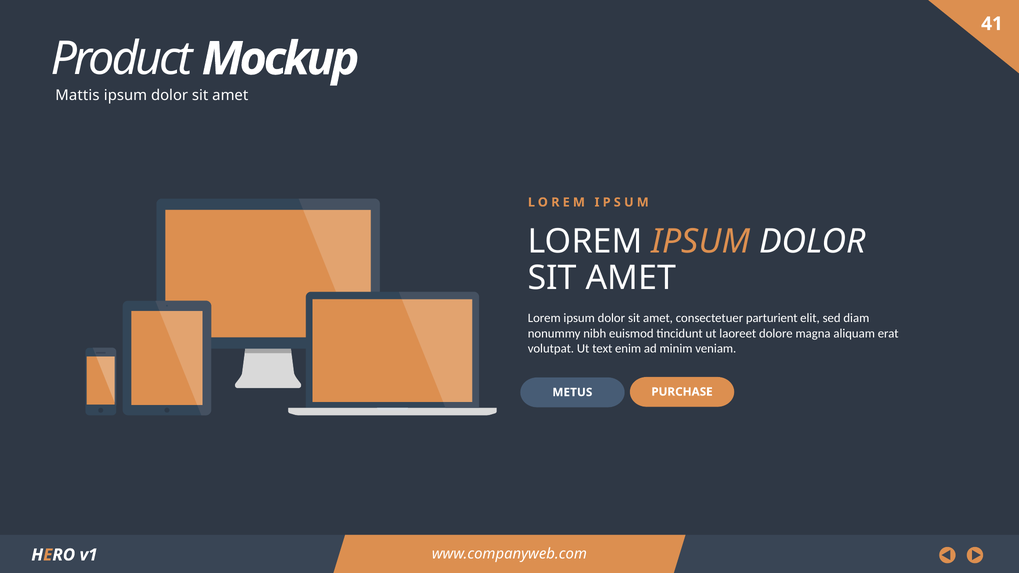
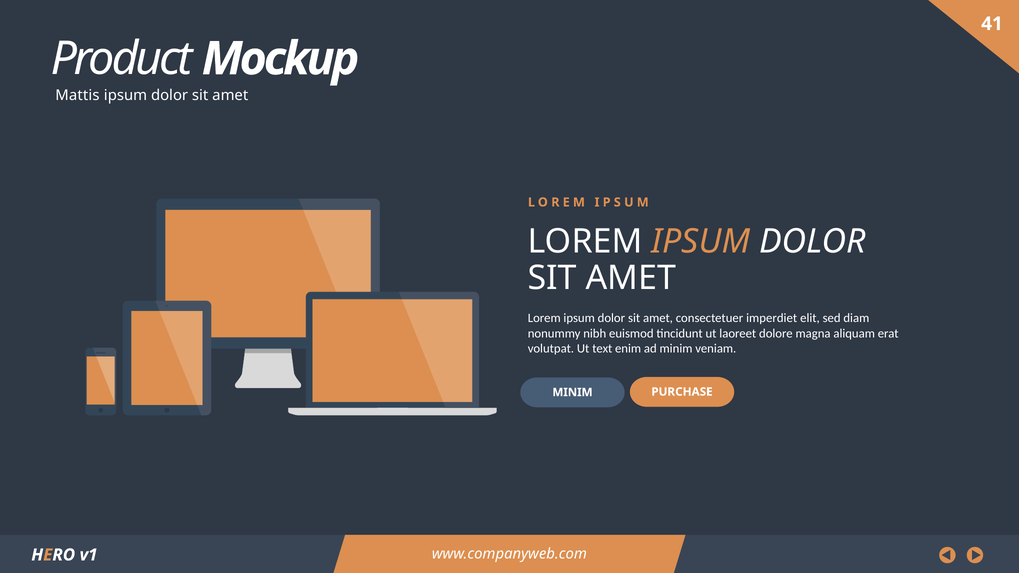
parturient: parturient -> imperdiet (772, 318)
METUS: METUS -> MINIM (572, 392)
